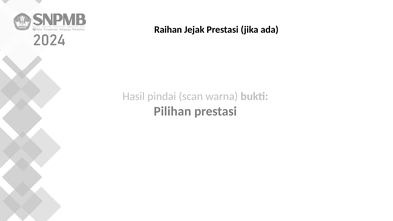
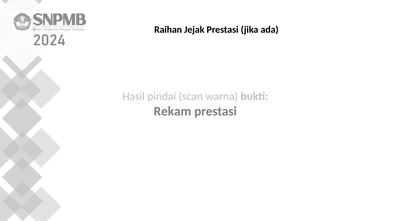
Pilihan: Pilihan -> Rekam (172, 111)
